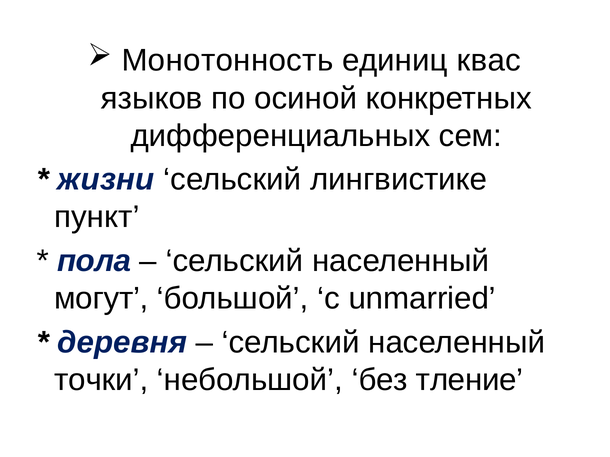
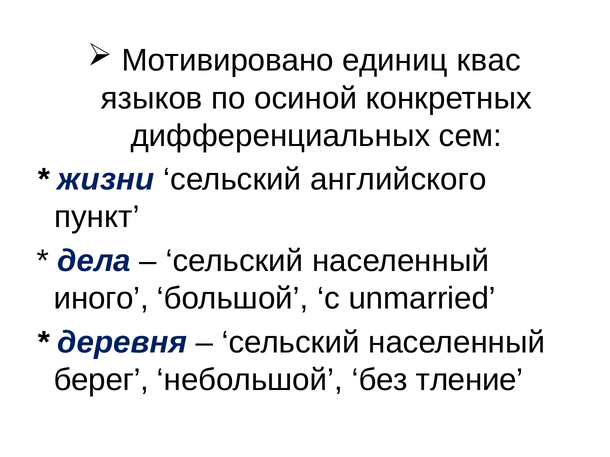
Монотонность: Монотонность -> Мотивировано (228, 61)
лингвистике: лингвистике -> английского (398, 180)
пола: пола -> дела (94, 261)
могут: могут -> иного (101, 299)
точки: точки -> берег (101, 380)
